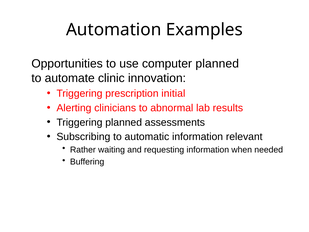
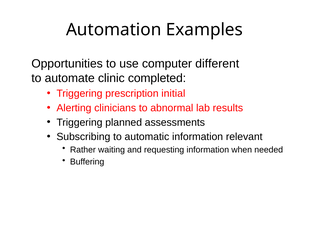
computer planned: planned -> different (217, 64)
innovation: innovation -> completed (157, 78)
